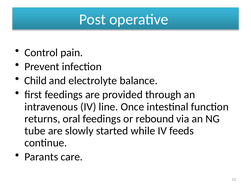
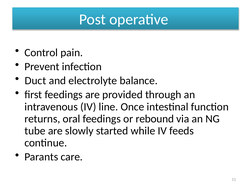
Child: Child -> Duct (35, 81)
